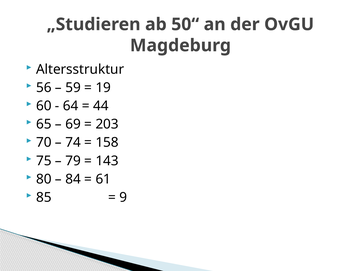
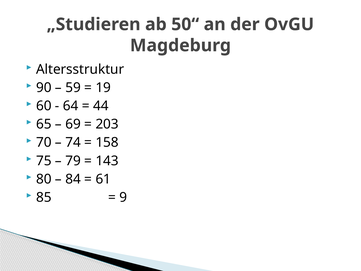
56: 56 -> 90 (44, 88)
